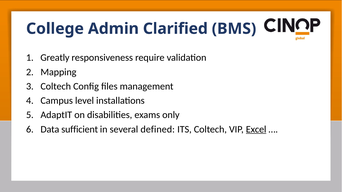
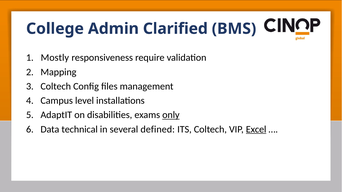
Greatly: Greatly -> Mostly (55, 58)
only underline: none -> present (171, 115)
sufficient: sufficient -> technical (80, 130)
